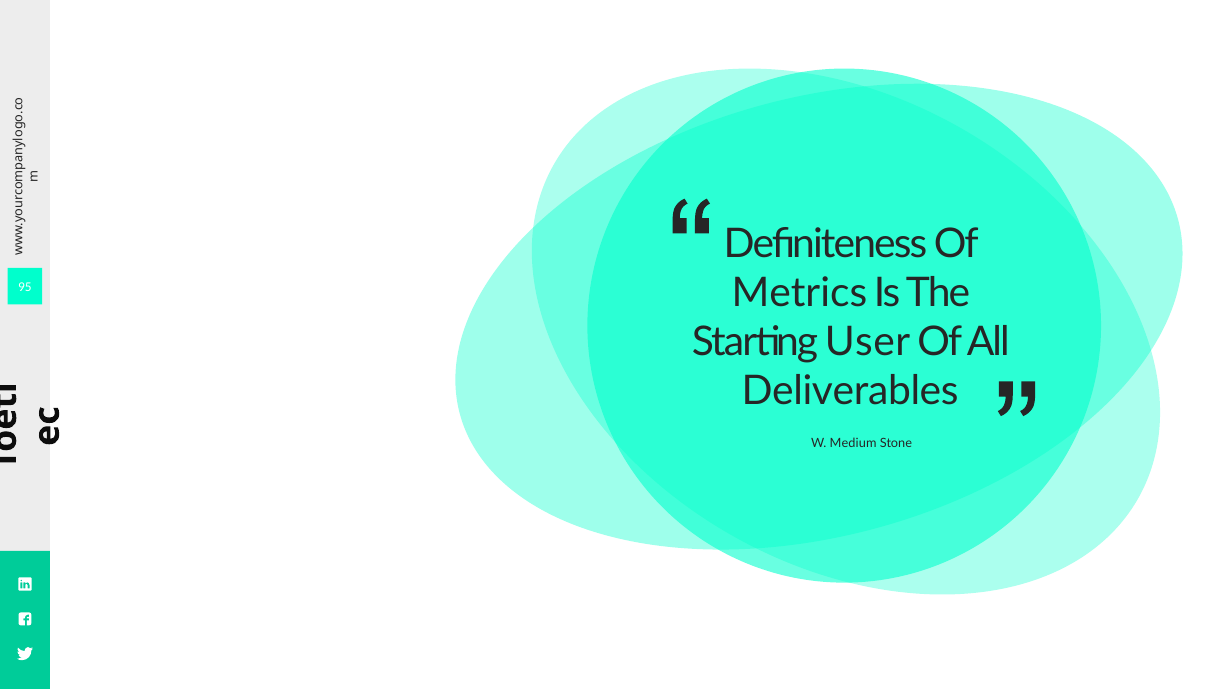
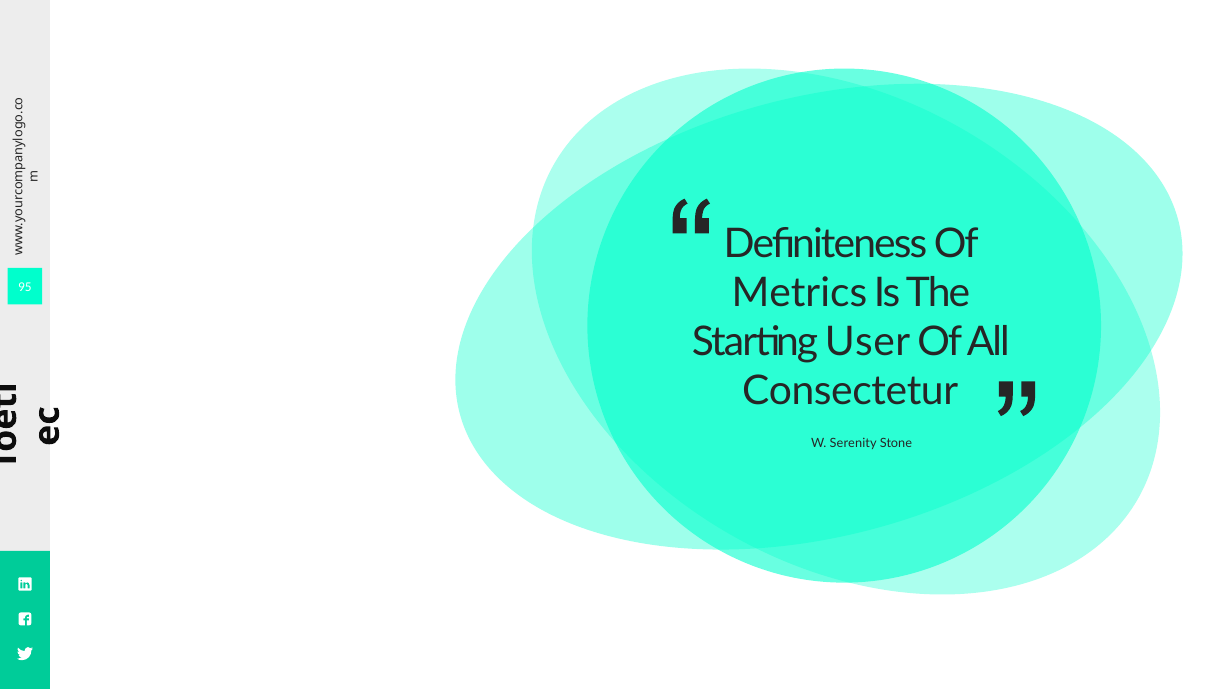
Deliverables: Deliverables -> Consectetur (850, 391)
Medium: Medium -> Serenity (853, 443)
